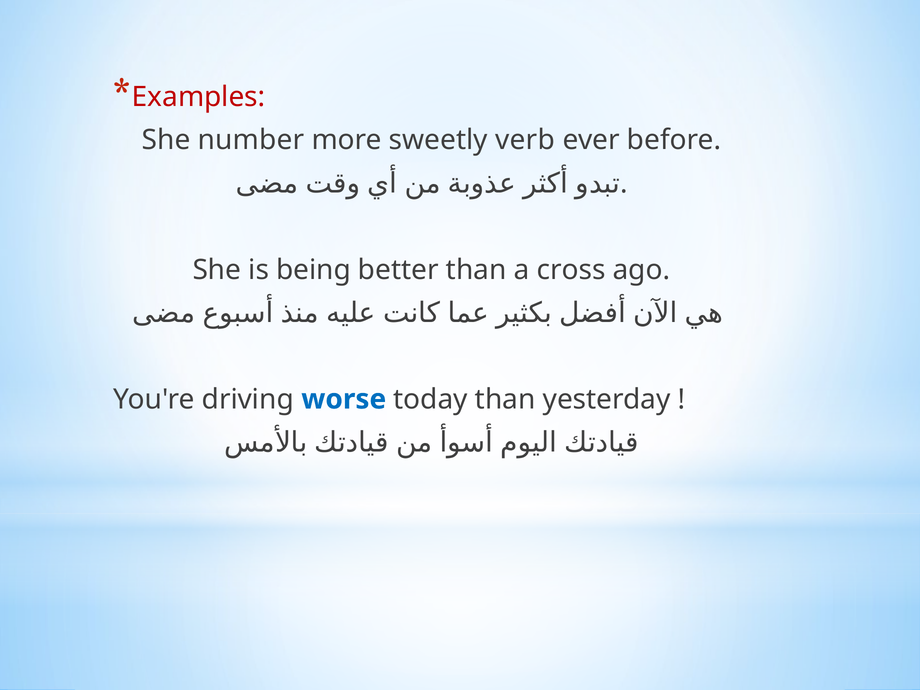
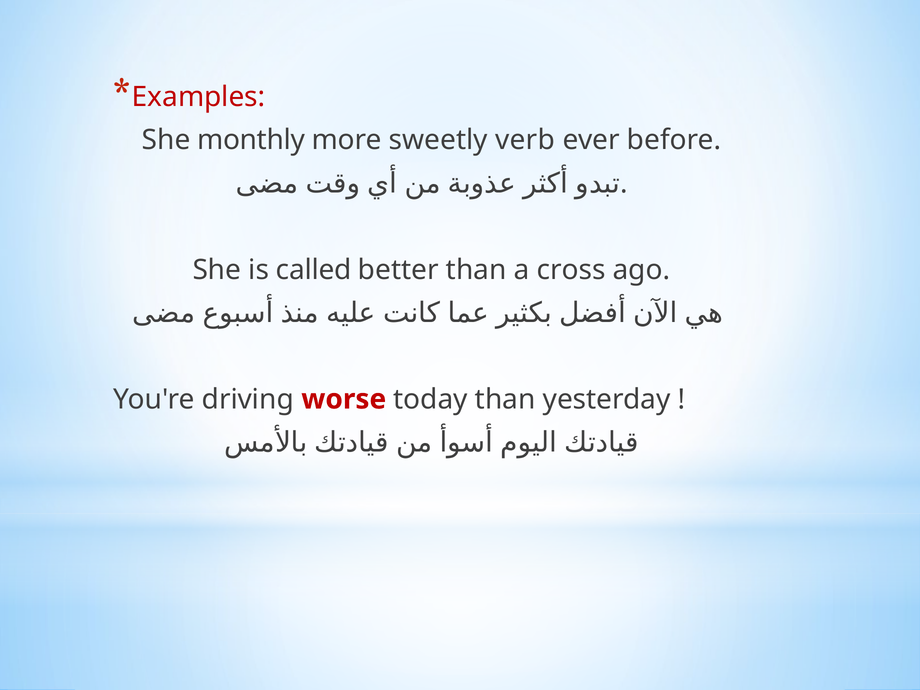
number: number -> monthly (251, 140)
being: being -> called (314, 270)
worse colour: blue -> red (344, 399)
